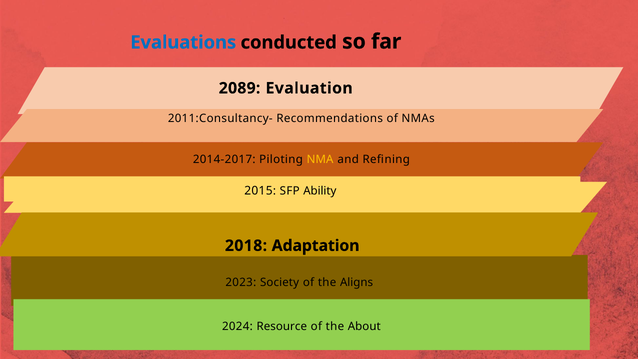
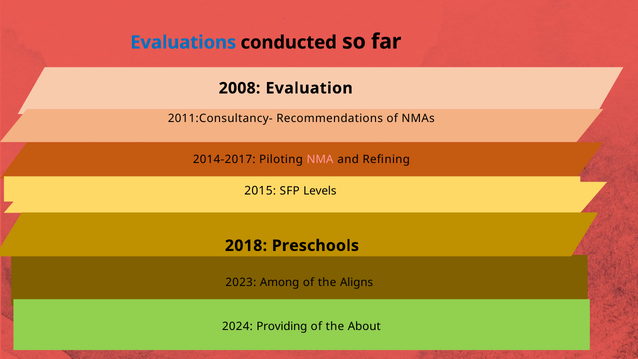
2089: 2089 -> 2008 (240, 88)
NMA colour: yellow -> pink (320, 159)
Ability: Ability -> Levels (320, 191)
Adaptation: Adaptation -> Preschools (315, 246)
Society: Society -> Among (280, 282)
Resource: Resource -> Providing (282, 326)
